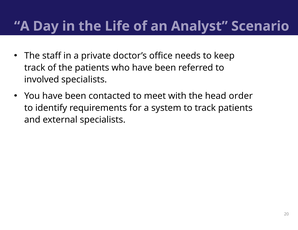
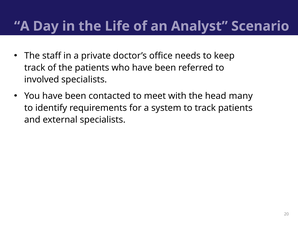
order: order -> many (241, 96)
